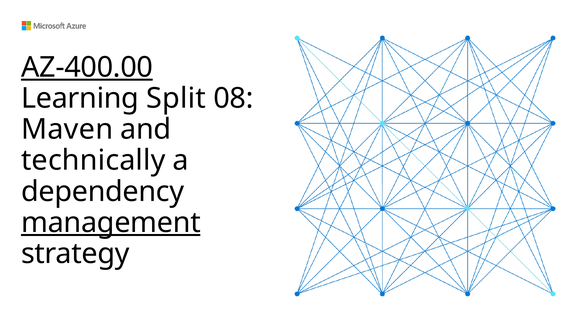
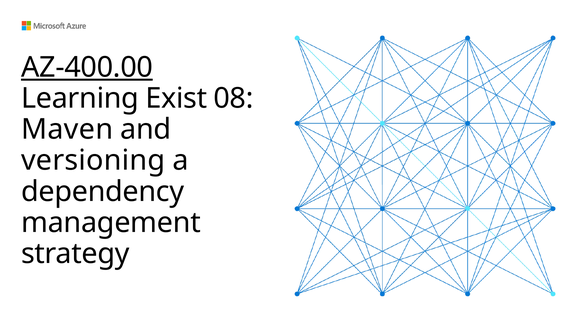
Split: Split -> Exist (176, 98)
technically: technically -> versioning (93, 161)
management underline: present -> none (111, 223)
